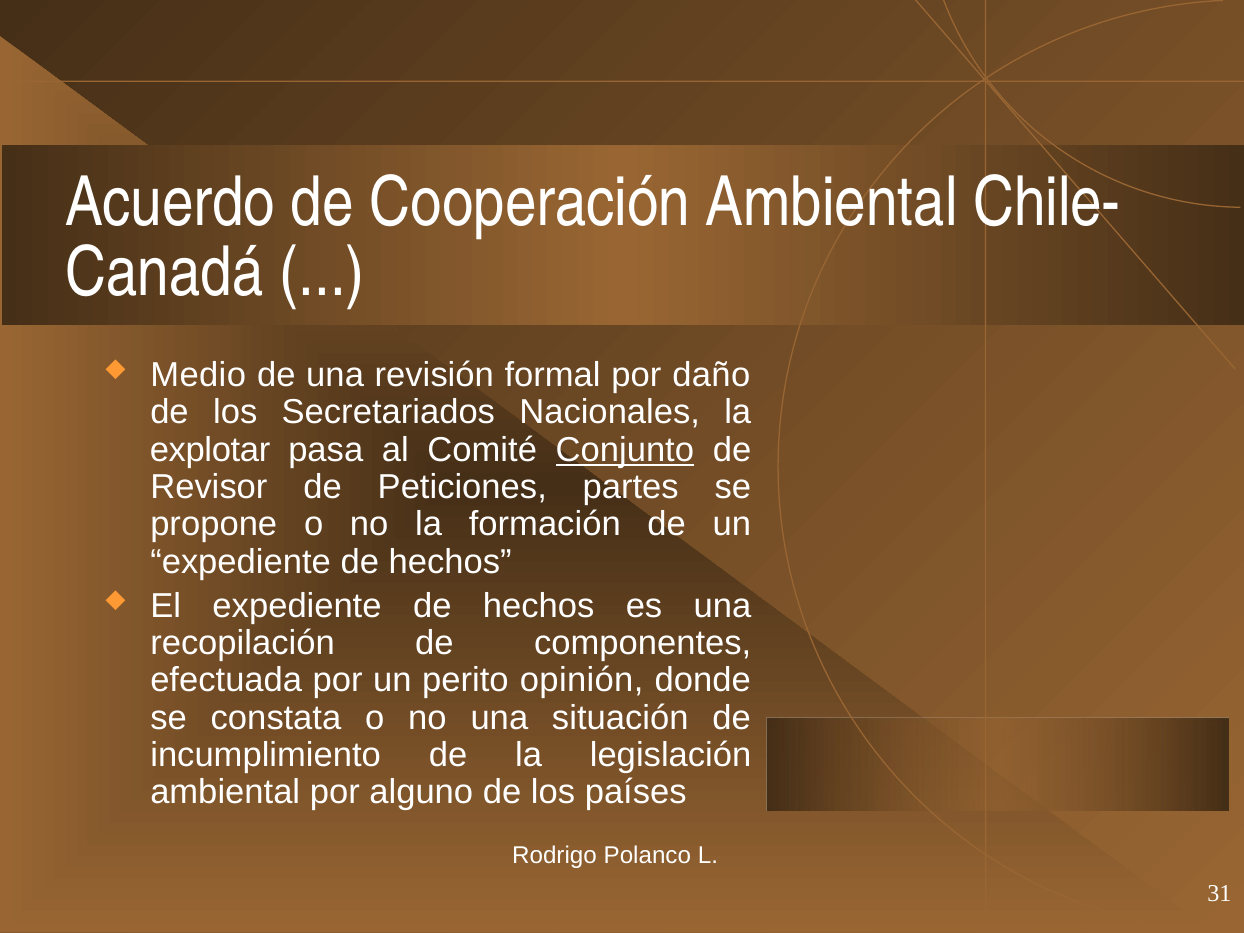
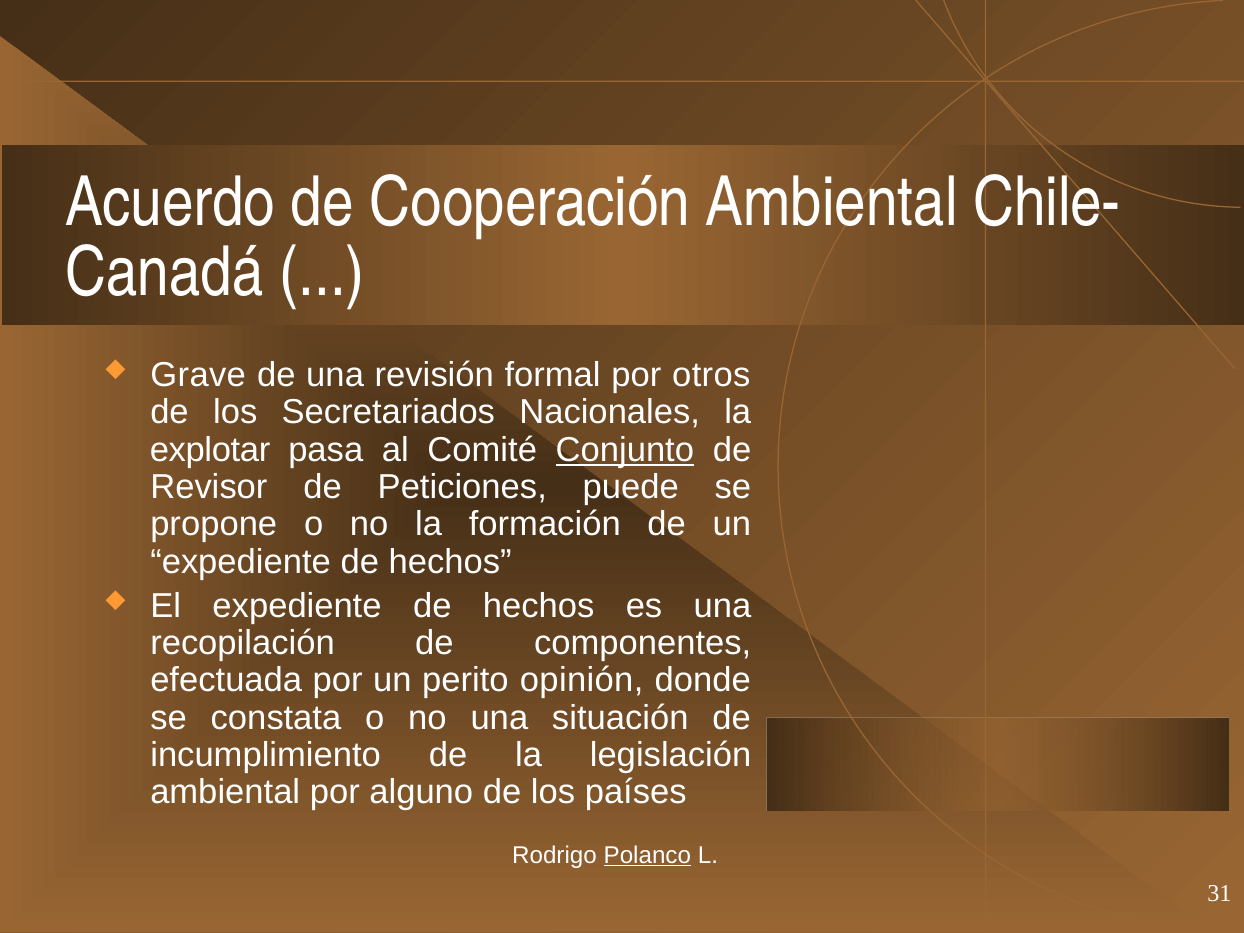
Medio: Medio -> Grave (198, 375)
daño: daño -> otros (711, 375)
partes: partes -> puede (631, 487)
Polanco underline: none -> present (647, 855)
